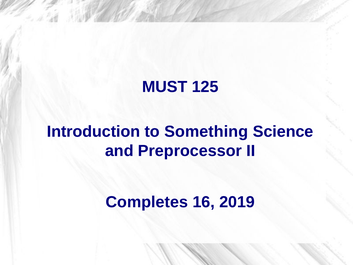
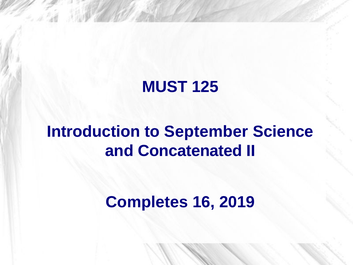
Something: Something -> September (206, 132)
Preprocessor: Preprocessor -> Concatenated (190, 151)
